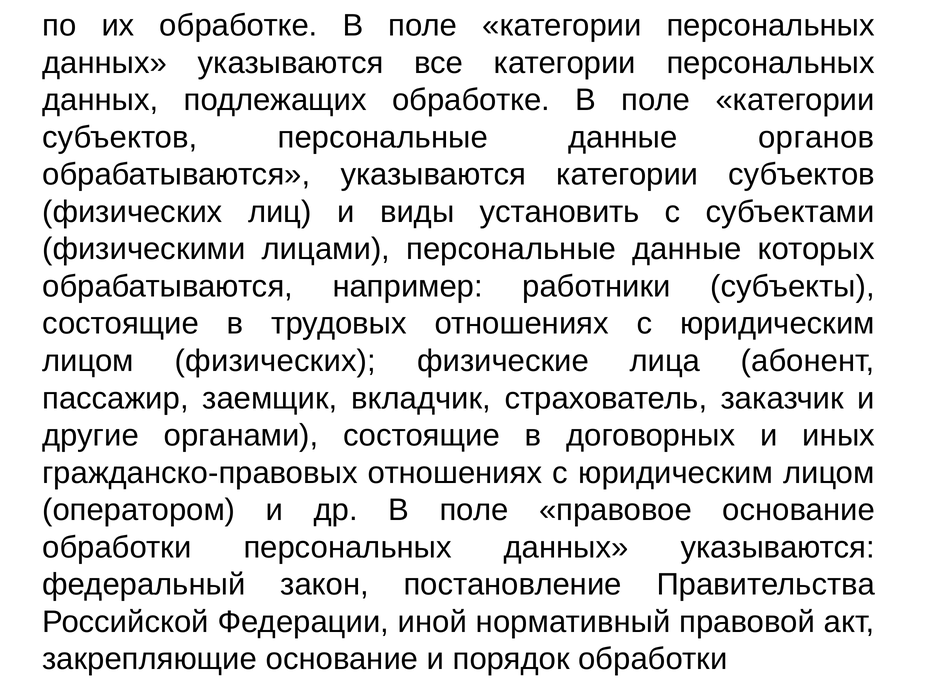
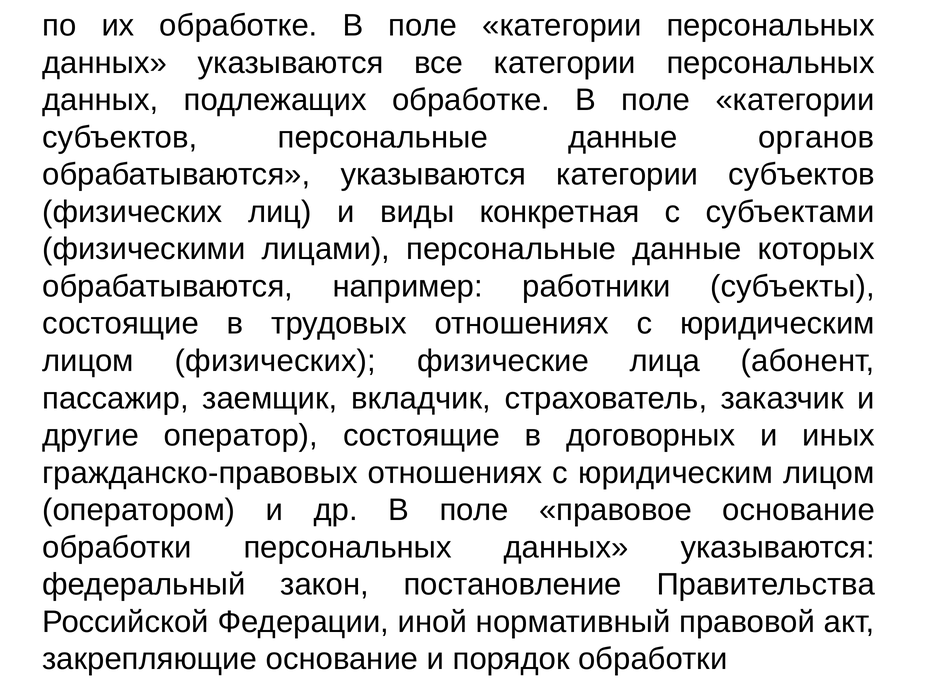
установить: установить -> конкретная (560, 212)
органами: органами -> оператор (241, 436)
